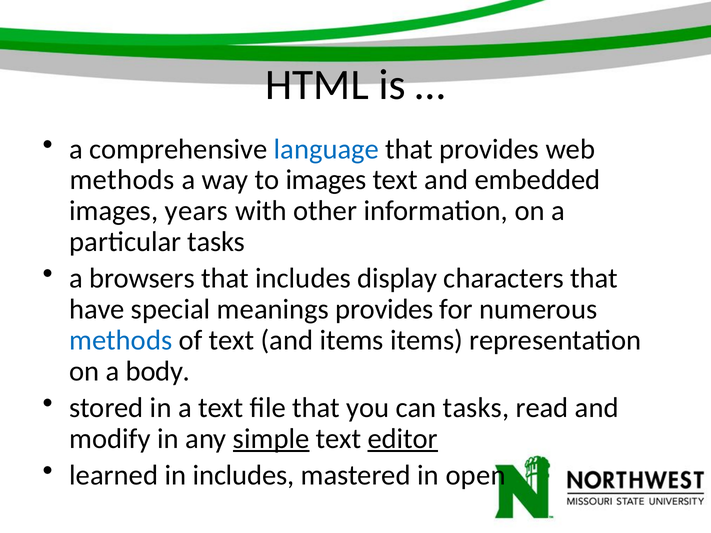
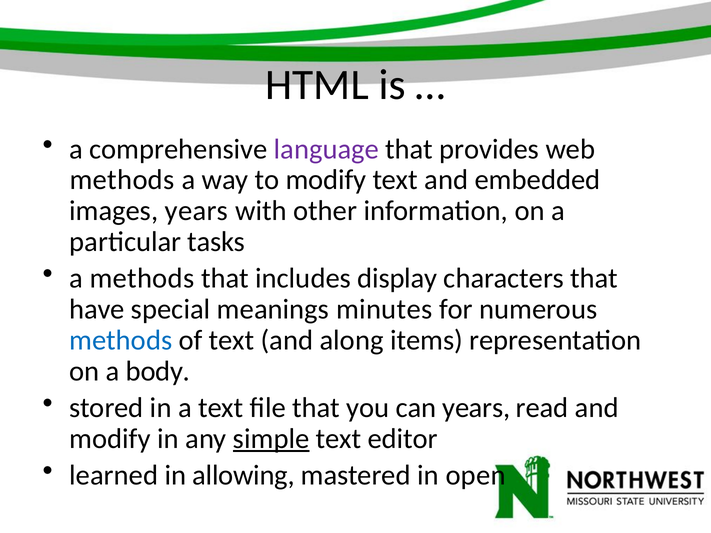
language colour: blue -> purple (326, 149)
to images: images -> modify (326, 180)
a browsers: browsers -> methods (142, 279)
meanings provides: provides -> minutes (384, 309)
and items: items -> along (352, 340)
can tasks: tasks -> years (476, 408)
editor underline: present -> none (403, 439)
in includes: includes -> allowing (244, 475)
